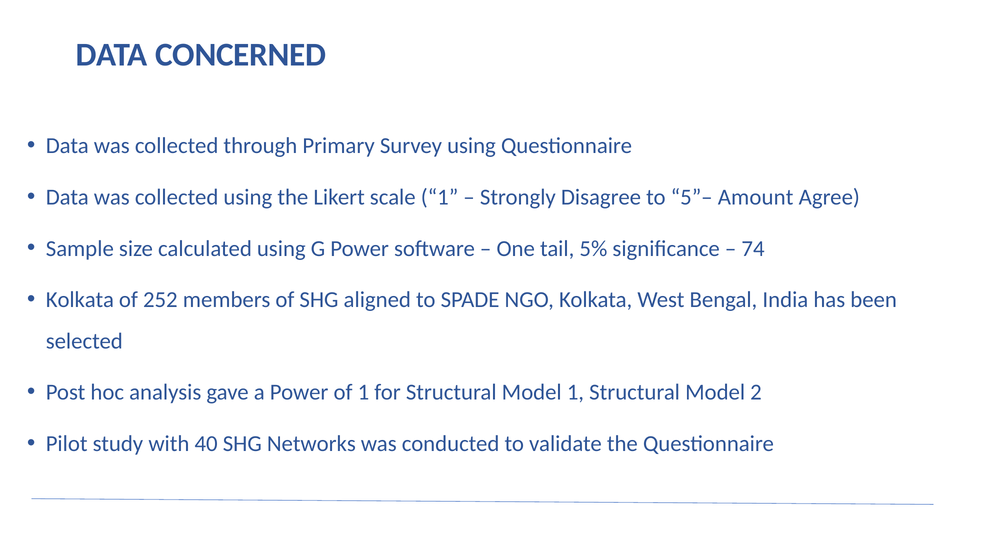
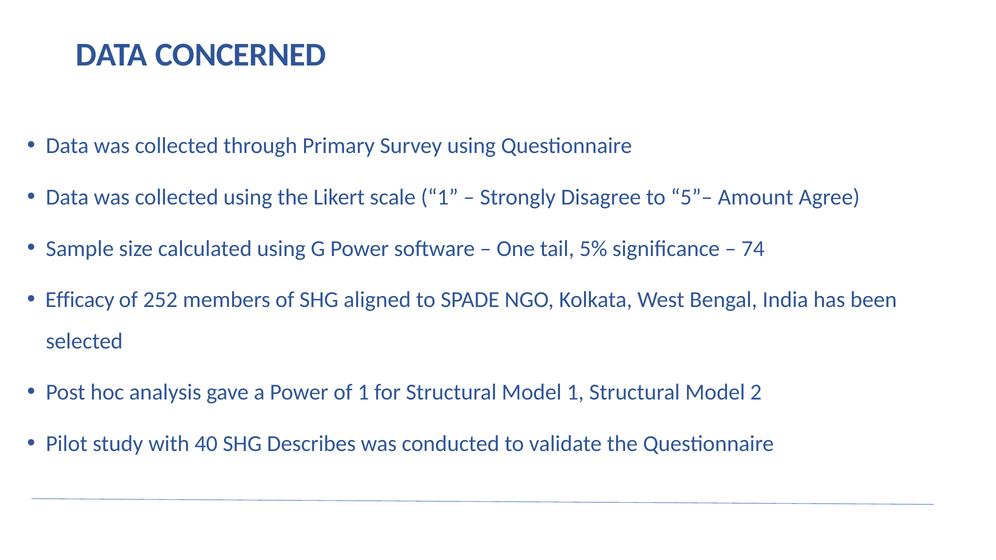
Kolkata: Kolkata -> Efficacy (80, 300)
Networks: Networks -> Describes (311, 444)
